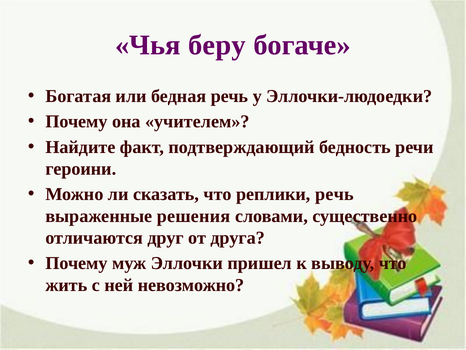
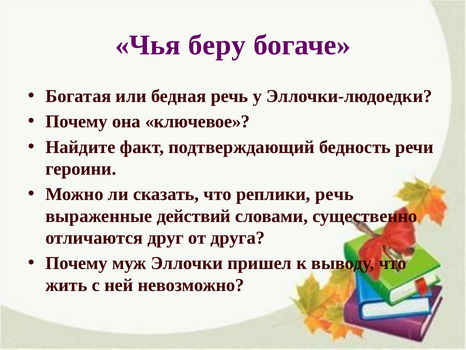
учителем: учителем -> ключевое (197, 121)
решения: решения -> действий (194, 216)
